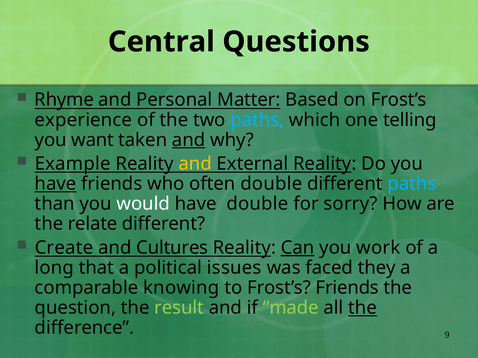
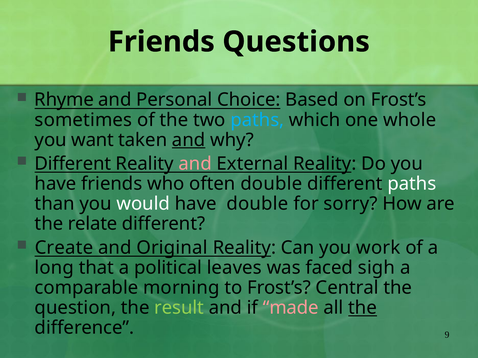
Central: Central -> Friends (161, 42)
Matter: Matter -> Choice (249, 100)
experience: experience -> sometimes (83, 120)
telling: telling -> whole (410, 120)
Example: Example -> Different (73, 164)
and colour: yellow -> pink (195, 164)
have underline: present -> none (56, 184)
paths colour: light blue -> white (412, 184)
Cultures: Cultures -> Original (172, 248)
Can underline: present -> none (298, 248)
issues: issues -> leaves (234, 268)
they: they -> sigh (377, 268)
knowing: knowing -> morning (181, 288)
Frost’s Friends: Friends -> Central (347, 288)
made colour: light green -> pink (291, 308)
